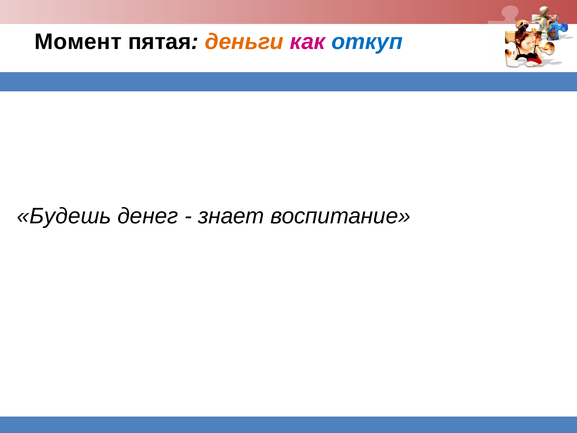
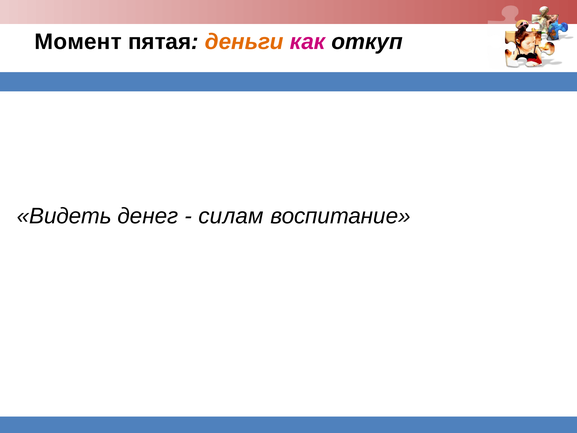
откуп colour: blue -> black (367, 42)
Будешь: Будешь -> Видеть (64, 216)
знает: знает -> силам (231, 216)
